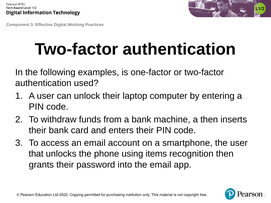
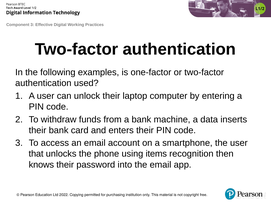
a then: then -> data (209, 120)
grants: grants -> knows (41, 165)
